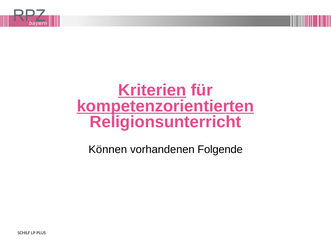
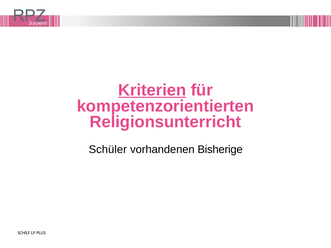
kompetenzorientierten underline: present -> none (165, 106)
Können: Können -> Schüler (108, 150)
Folgende: Folgende -> Bisherige (220, 150)
